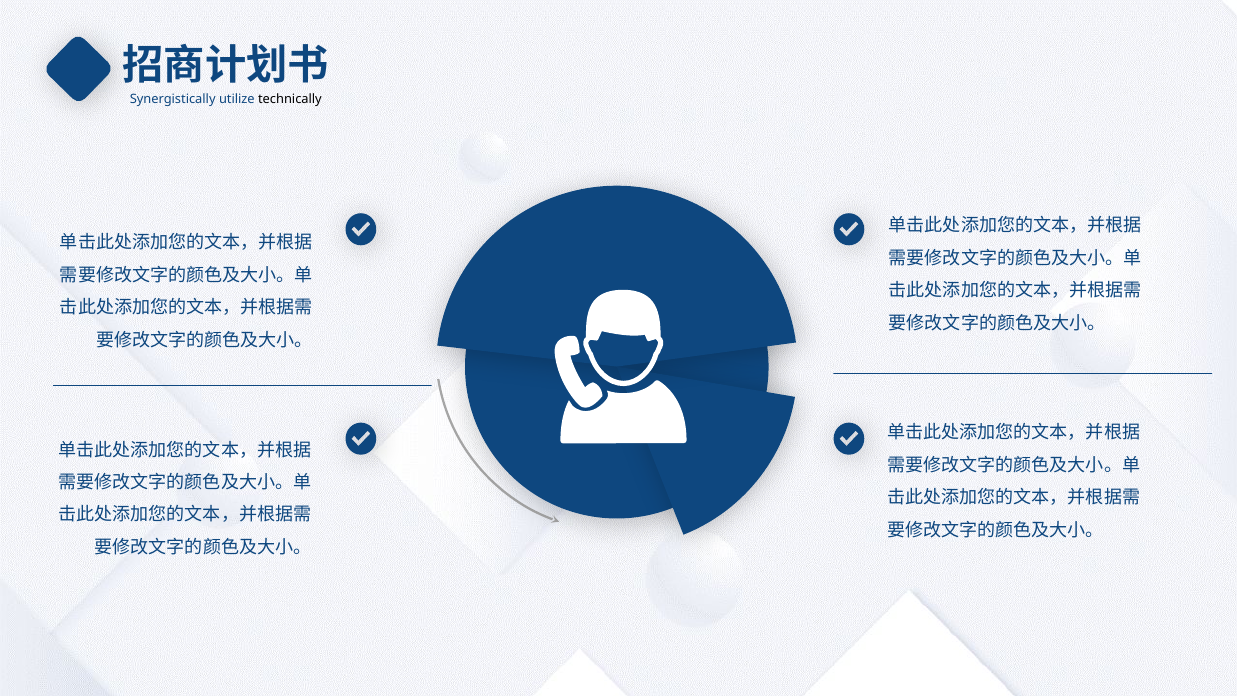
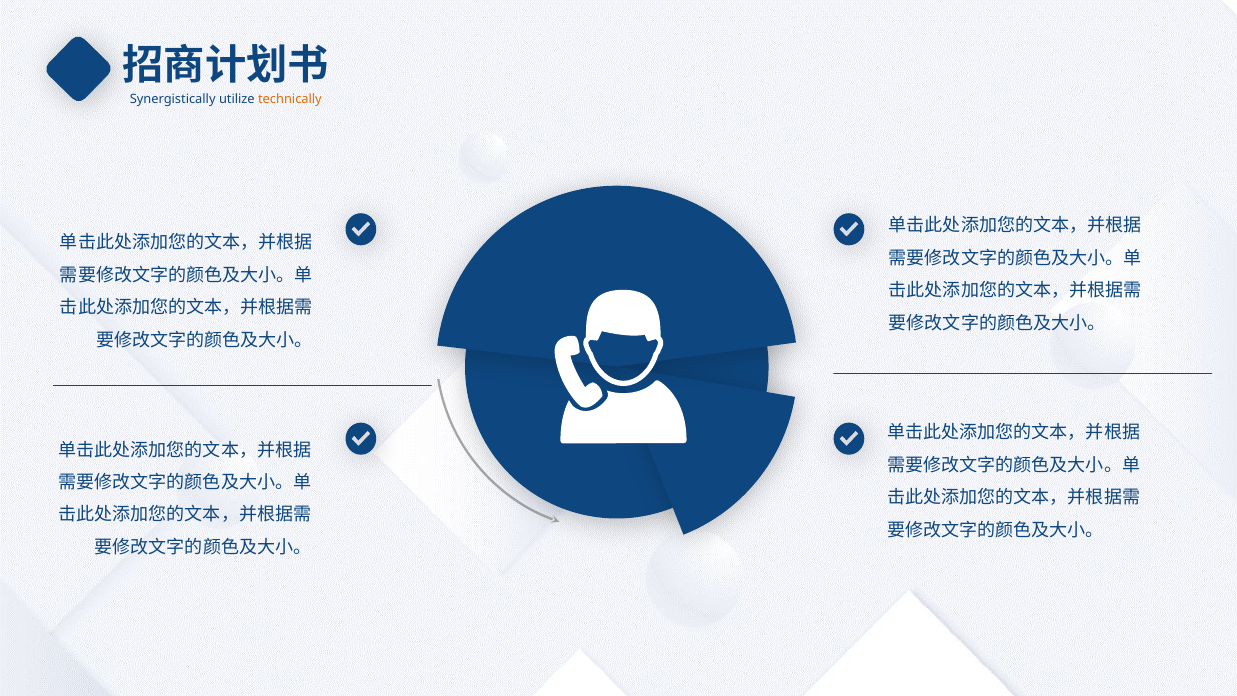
technically colour: black -> orange (290, 99)
